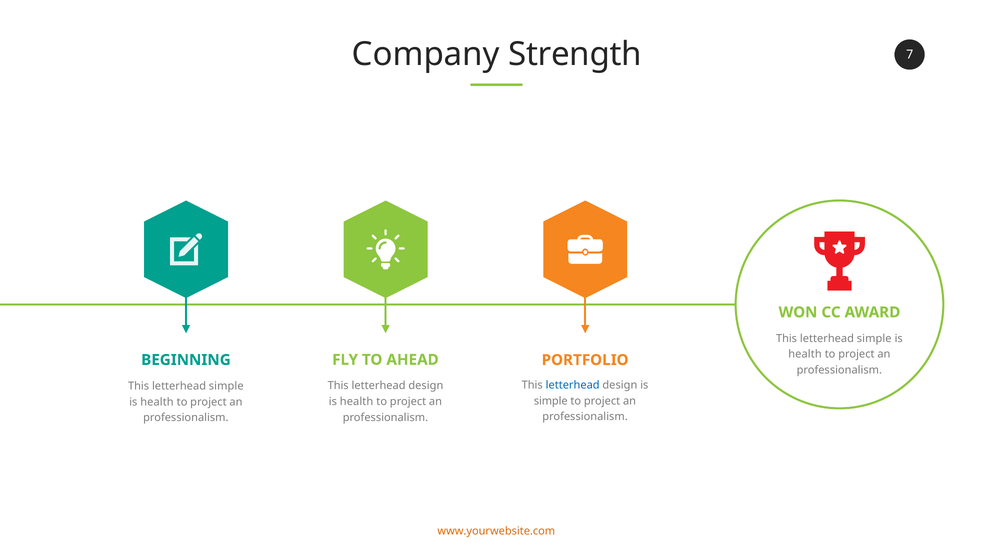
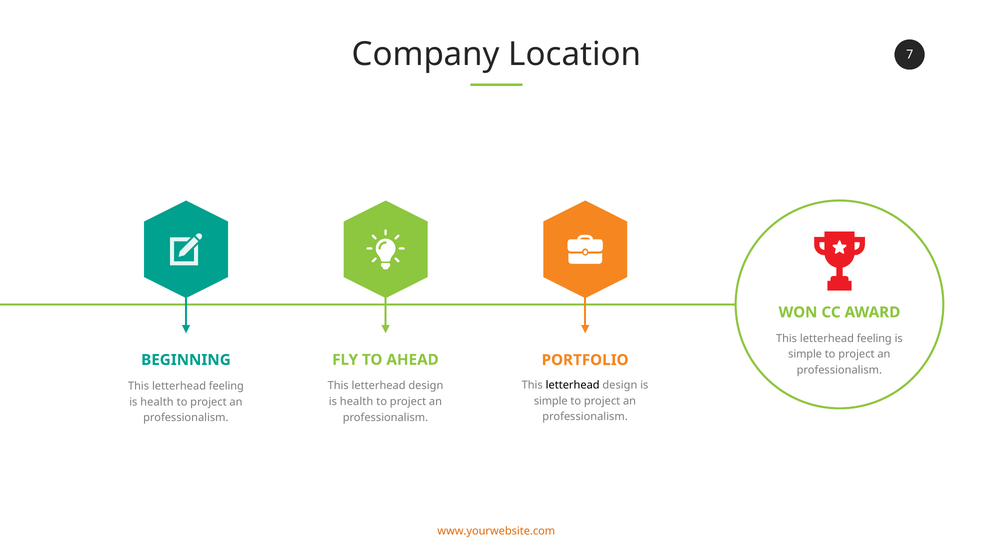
Strength: Strength -> Location (575, 54)
simple: simple -> feeling (874, 338)
health: health -> simple (805, 354)
letterhead colour: blue -> black (573, 385)
simple: simple -> feeling (226, 386)
